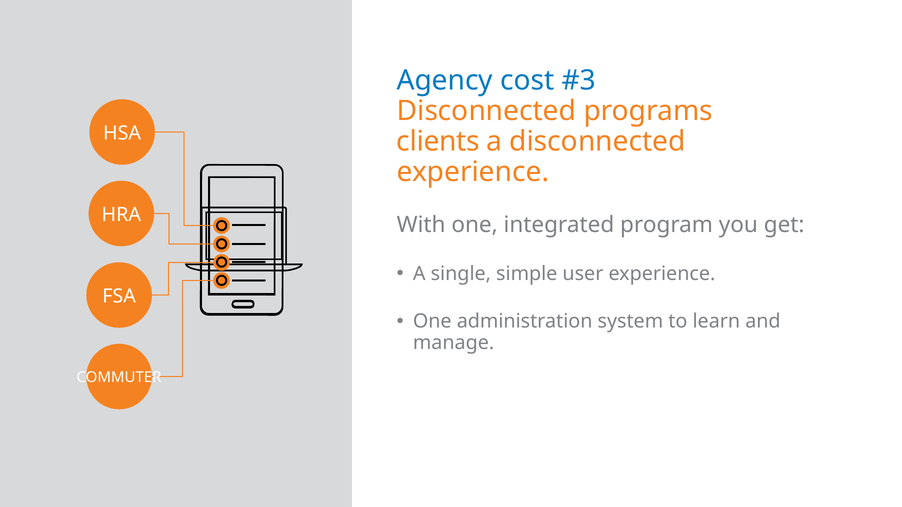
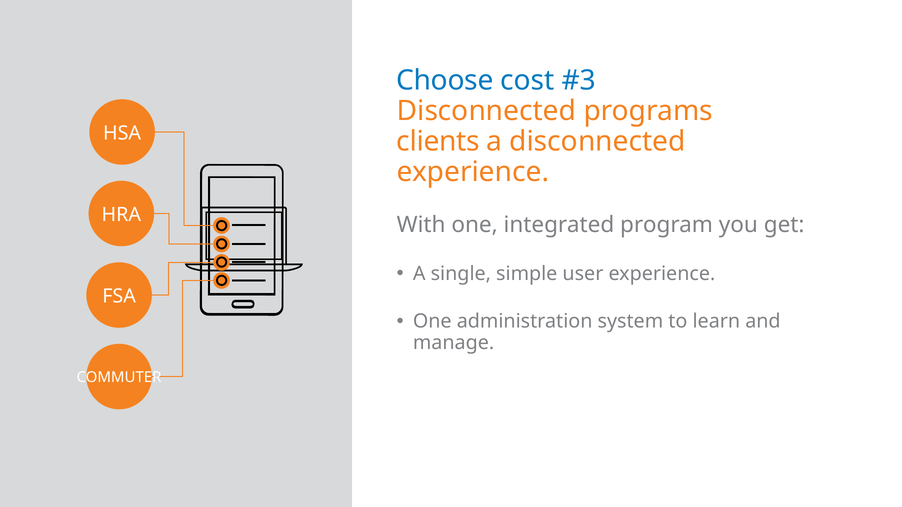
Agency: Agency -> Choose (445, 81)
